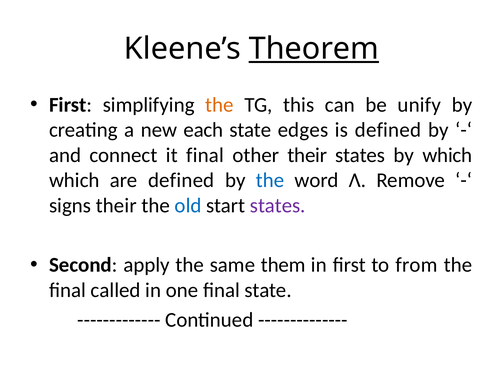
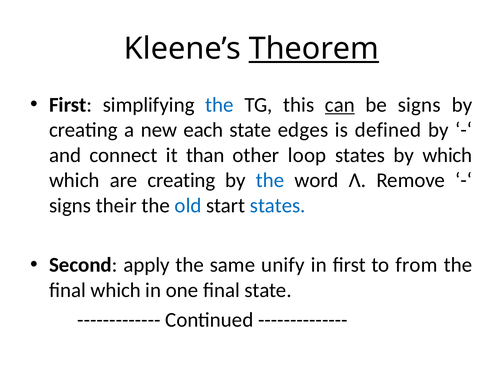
the colour: orange -> blue (219, 105)
can underline: none -> present (340, 105)
be unify: unify -> signs (419, 105)
it final: final -> than (205, 155)
other their: their -> loop (307, 155)
are defined: defined -> creating (181, 180)
states colour: purple -> blue (278, 205)
them: them -> unify (283, 264)
final called: called -> which (116, 290)
